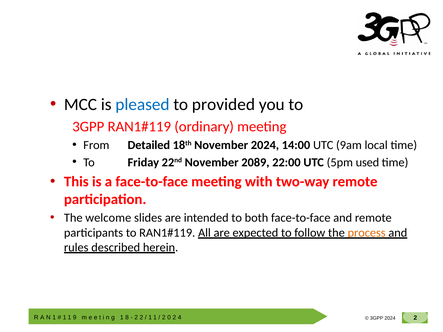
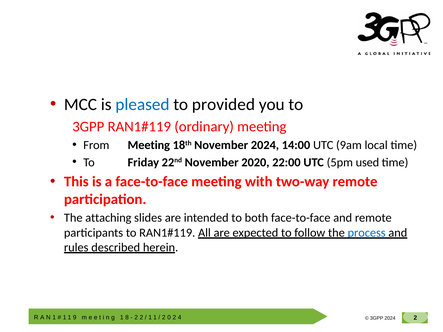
From Detailed: Detailed -> Meeting (149, 145)
2089: 2089 -> 2020 (255, 162)
welcome: welcome -> attaching (108, 218)
process colour: orange -> blue (367, 233)
